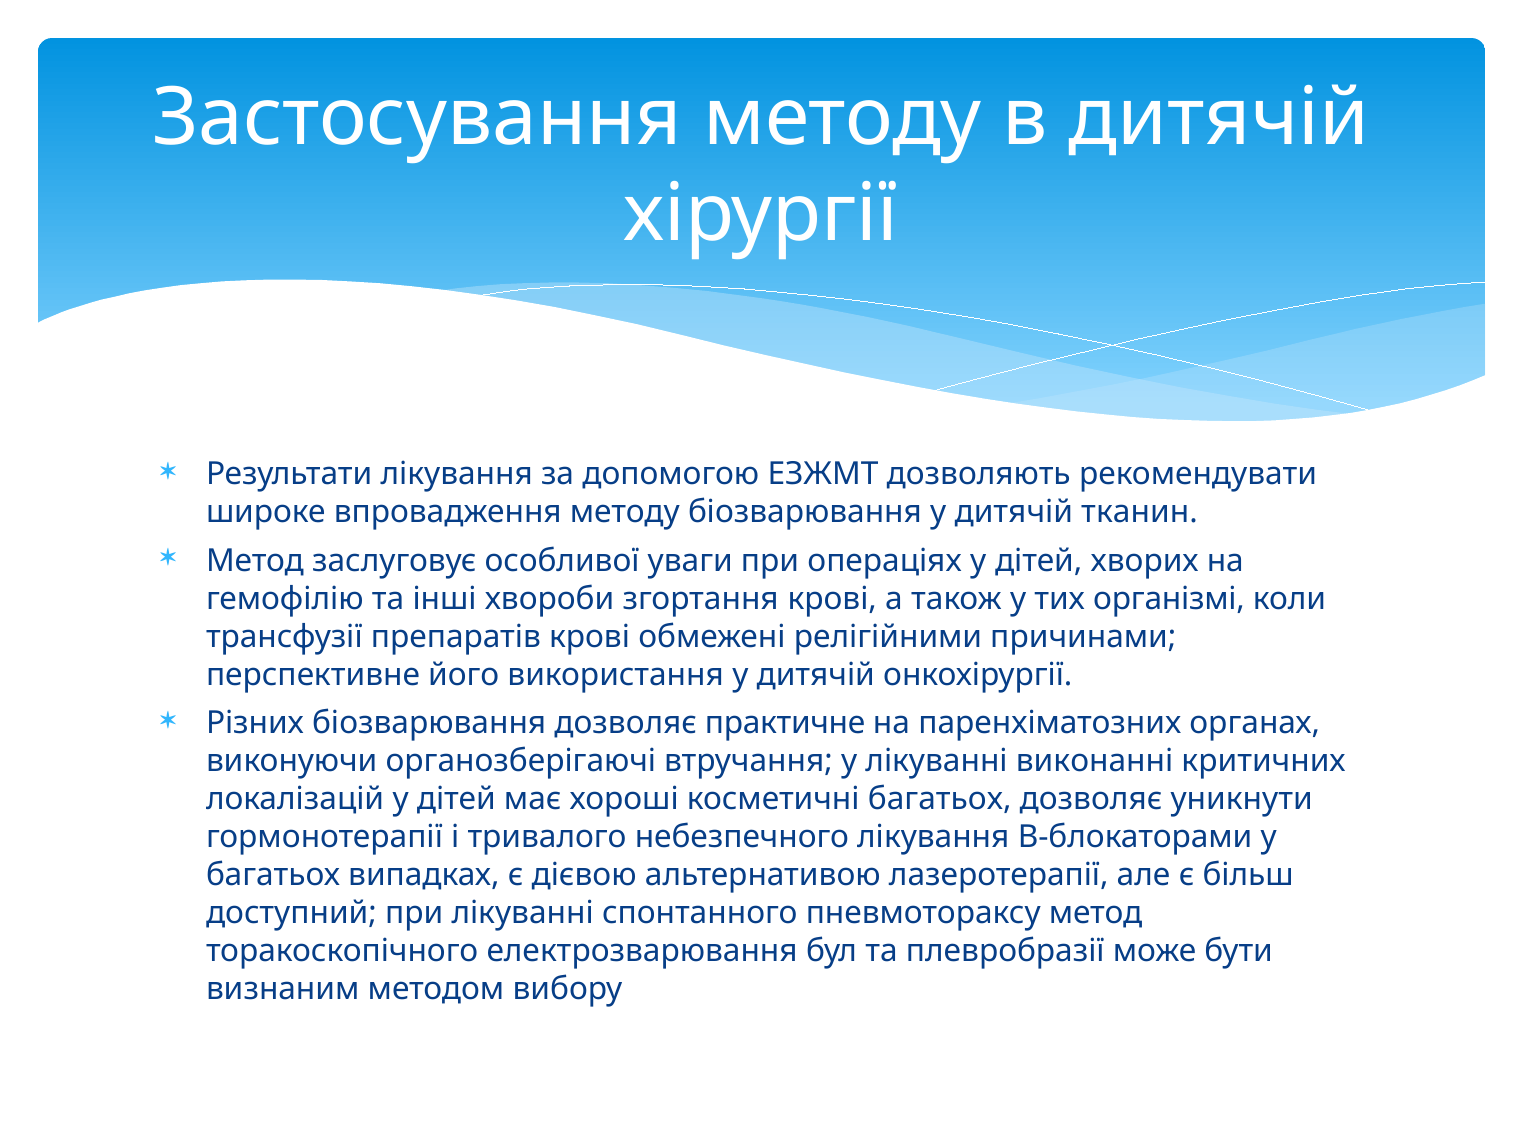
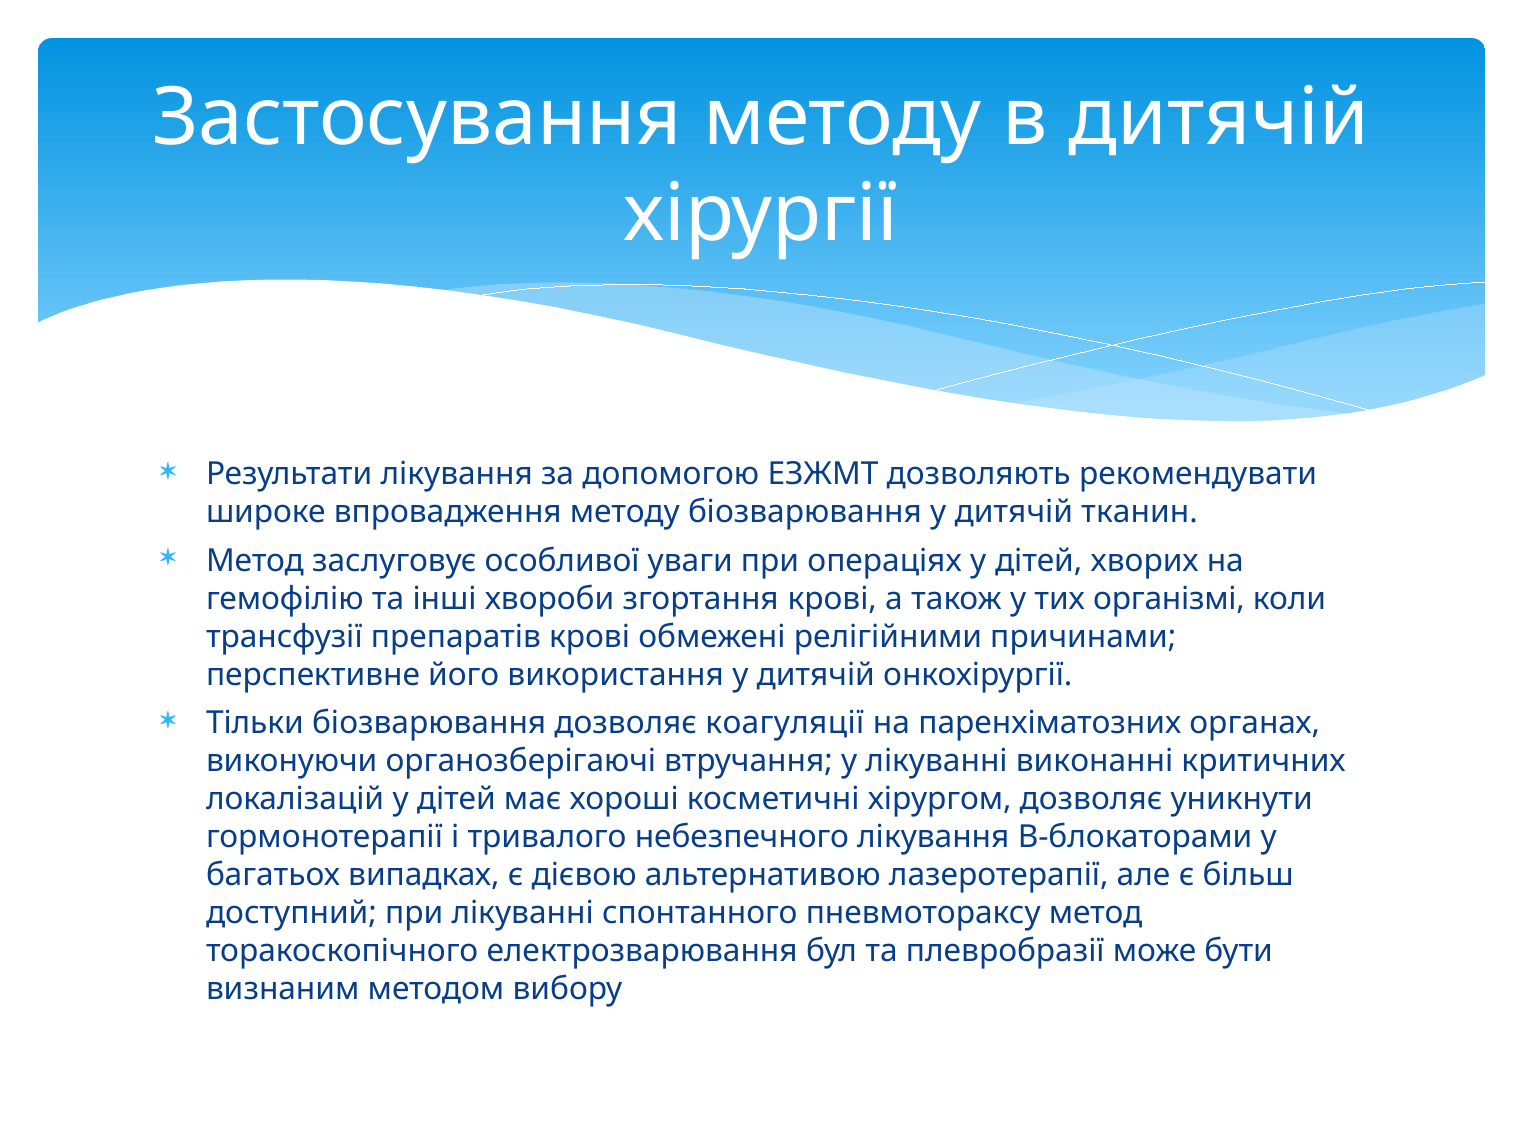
Різних: Різних -> Тільки (255, 723)
практичне: практичне -> коагуляції (785, 723)
косметичні багатьох: багатьох -> хірургом (940, 799)
